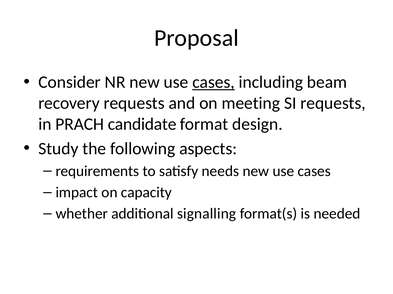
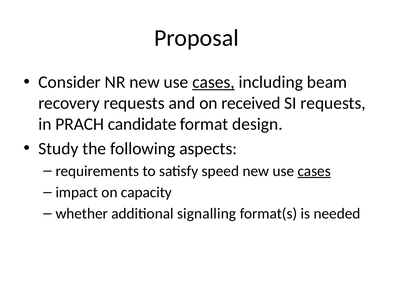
meeting: meeting -> received (251, 103)
needs: needs -> speed (220, 171)
cases underline: none -> present (314, 171)
